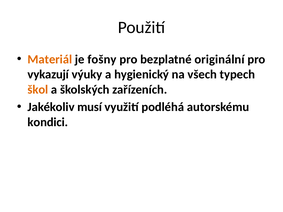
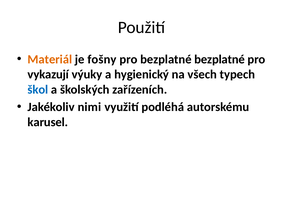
bezplatné originální: originální -> bezplatné (220, 59)
škol colour: orange -> blue (38, 90)
musí: musí -> nimi (89, 107)
kondici: kondici -> karusel (48, 122)
